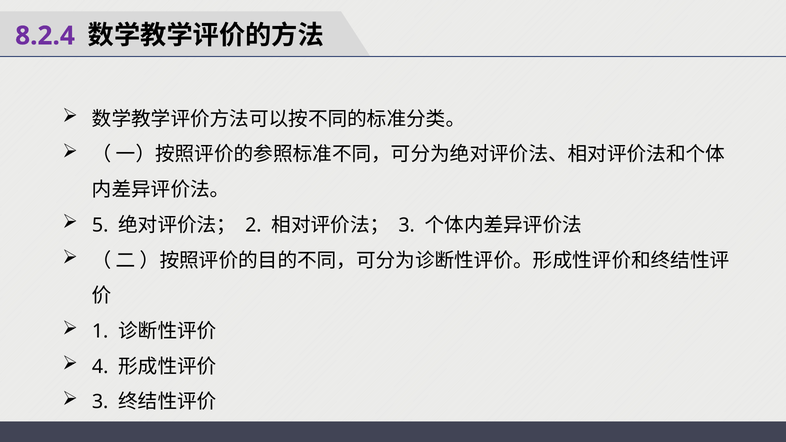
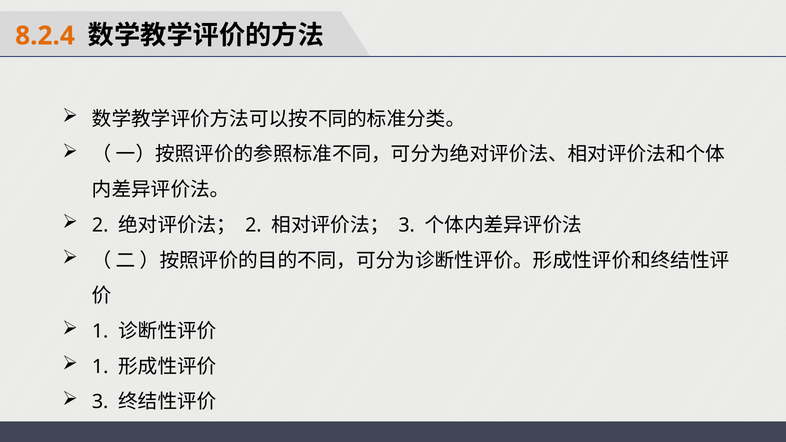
8.2.4 colour: purple -> orange (45, 36)
5: 5 -> 2 (100, 225)
4: 4 -> 1 (100, 367)
